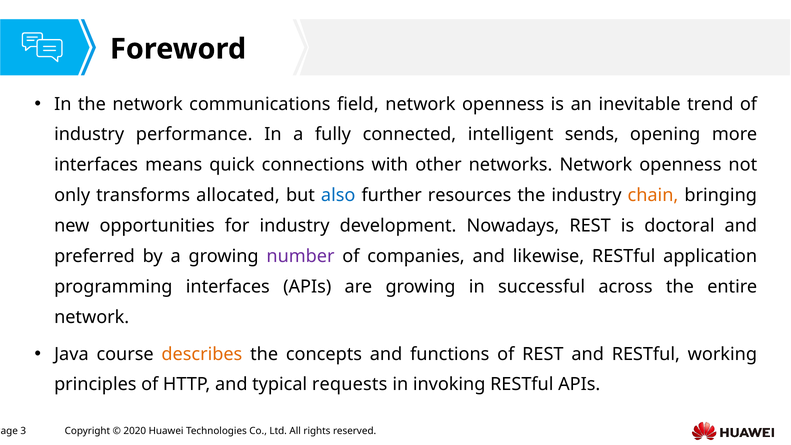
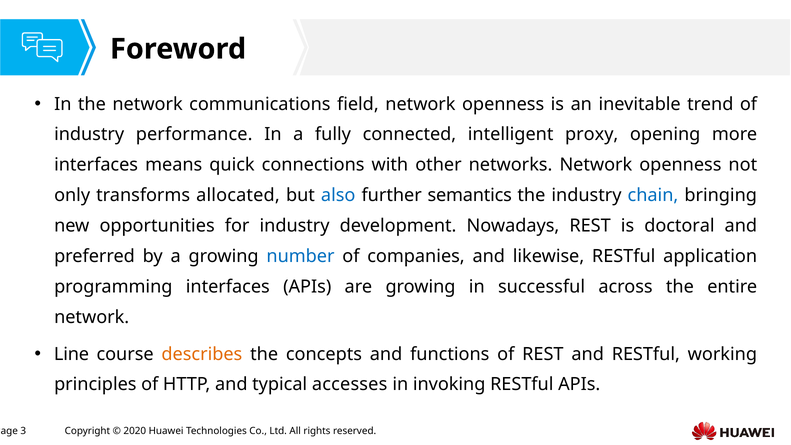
sends: sends -> proxy (592, 134)
resources: resources -> semantics (470, 195)
chain colour: orange -> blue (653, 195)
number colour: purple -> blue (300, 256)
Java: Java -> Line (72, 354)
requests: requests -> accesses (350, 384)
